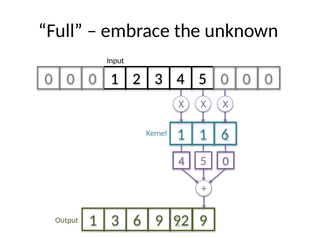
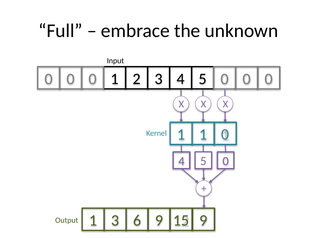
1 6: 6 -> 0 (225, 134)
92: 92 -> 15 (181, 220)
